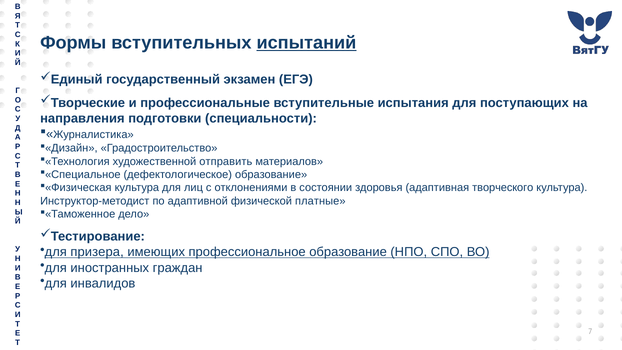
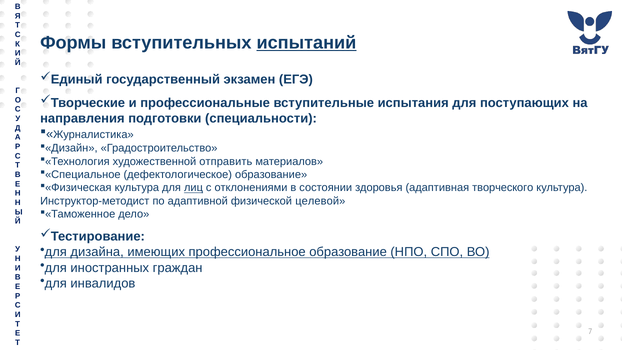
лиц underline: none -> present (194, 188)
платные: платные -> целевой (320, 201)
призера: призера -> дизайна (97, 252)
